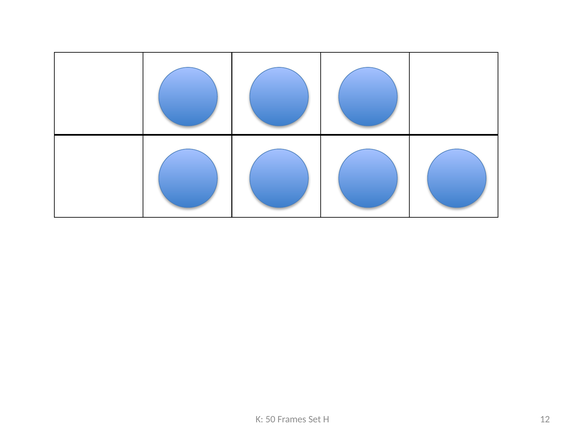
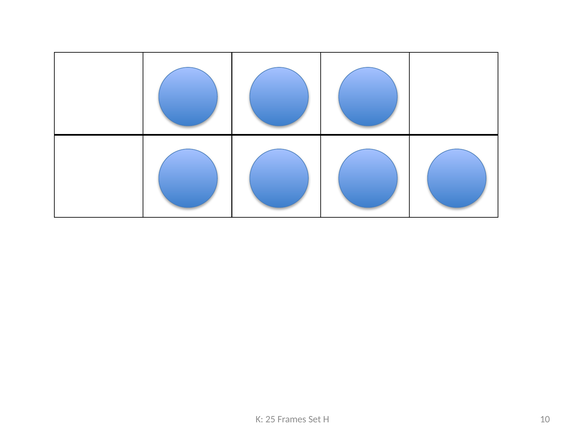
50: 50 -> 25 (270, 419)
12: 12 -> 10 (545, 419)
